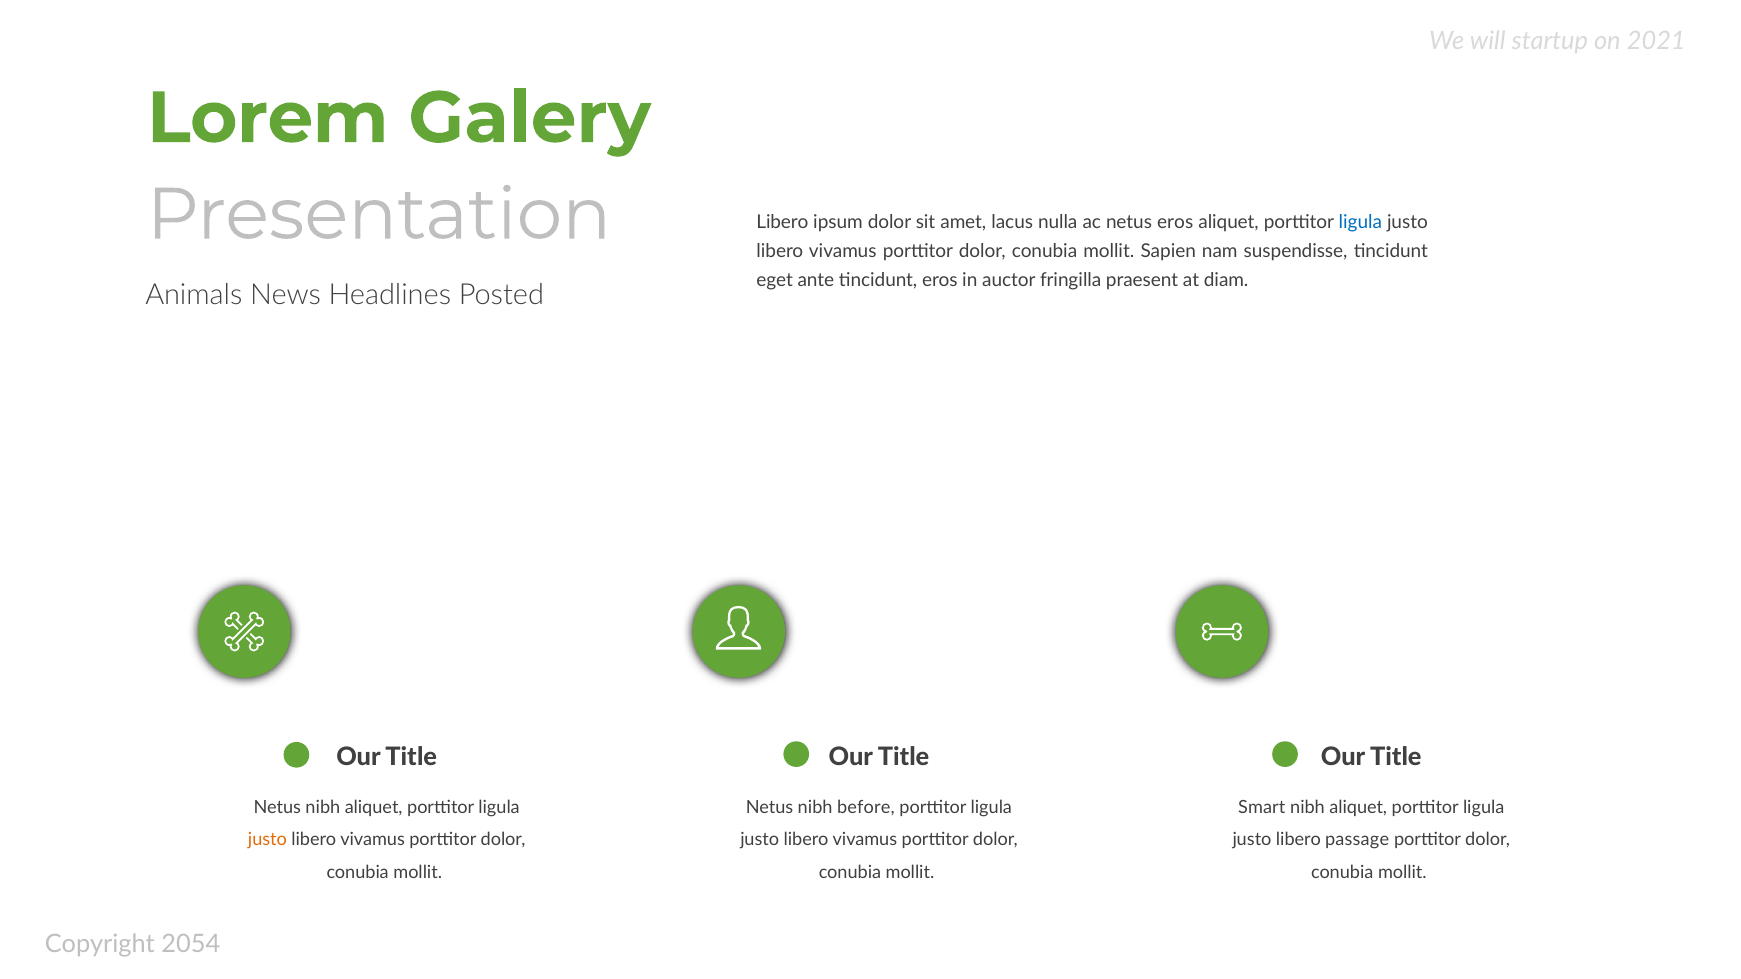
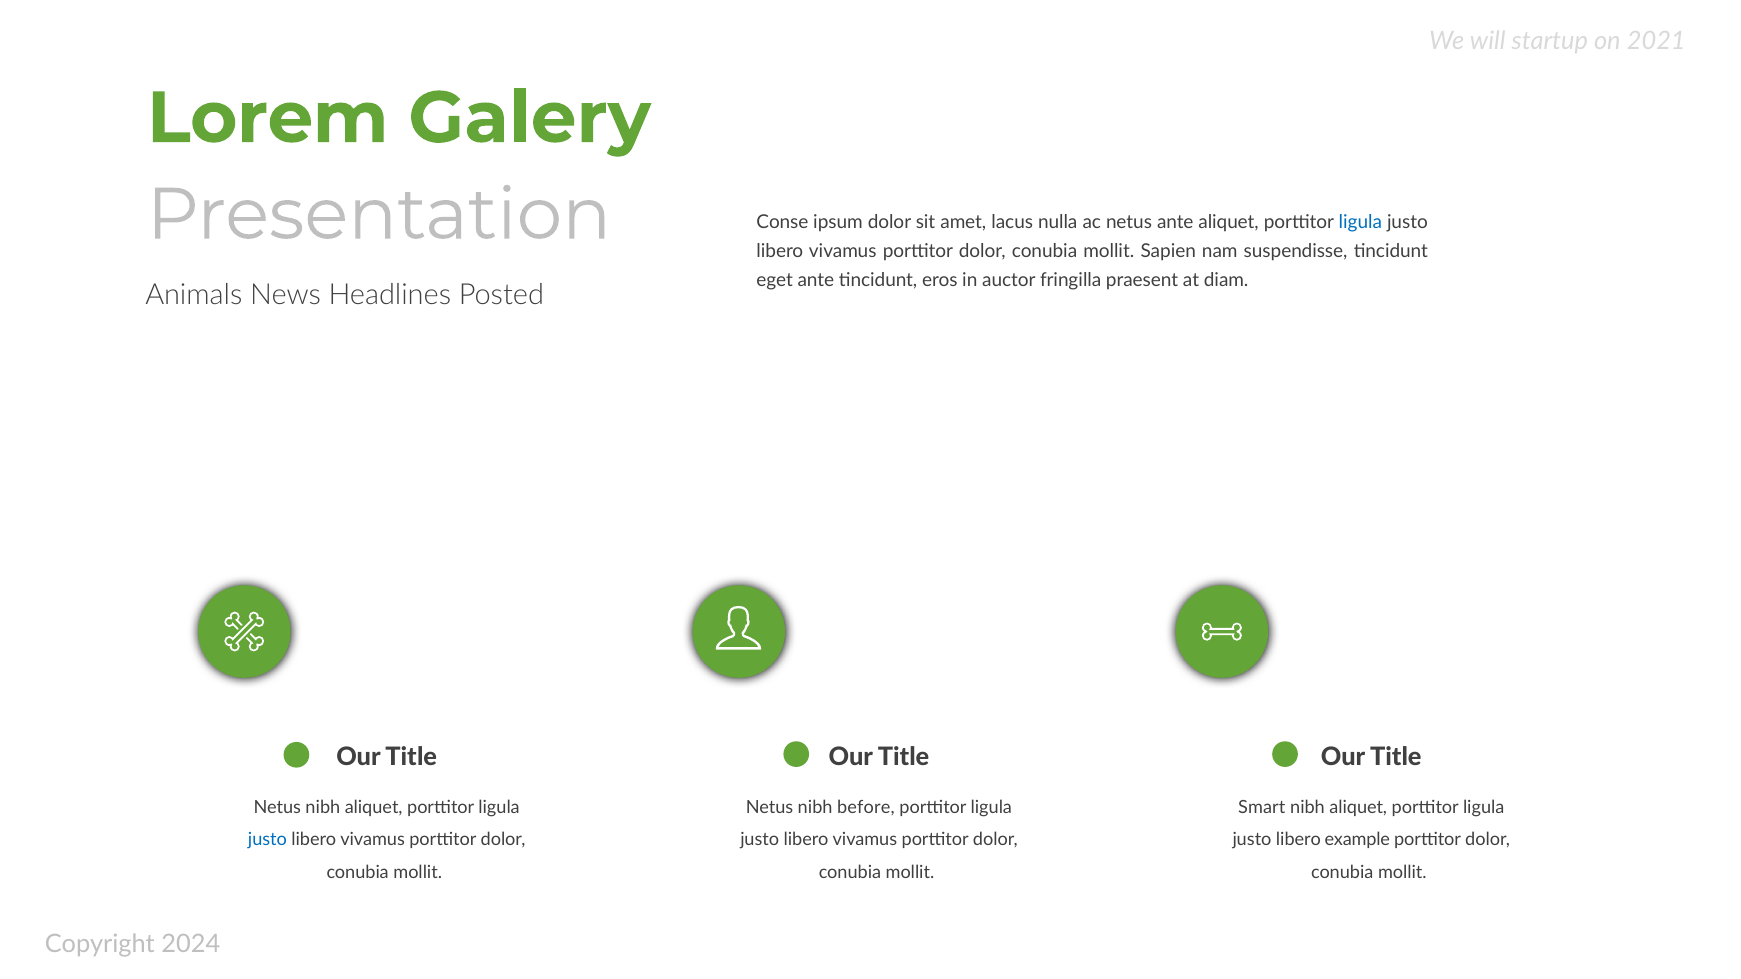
Libero: Libero -> Conse (782, 223)
netus eros: eros -> ante (1175, 223)
justo colour: orange -> blue (267, 840)
passage: passage -> example (1357, 840)
2054: 2054 -> 2024 (191, 945)
